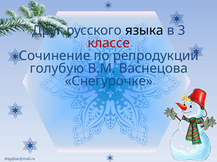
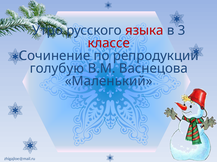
Друг: Друг -> Утро (47, 31)
языка colour: black -> red (144, 31)
Снегурочке: Снегурочке -> Маленький (109, 81)
